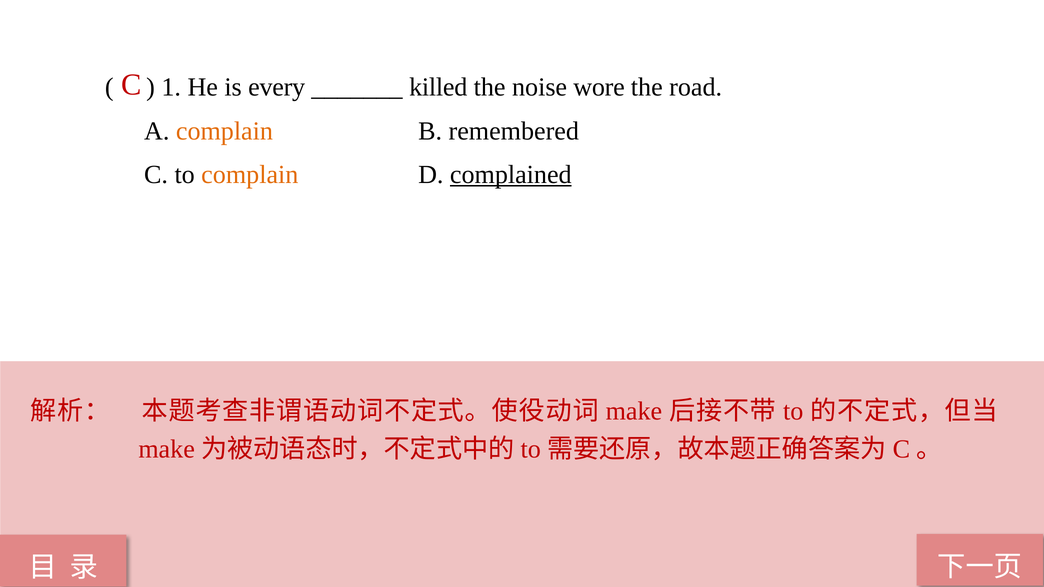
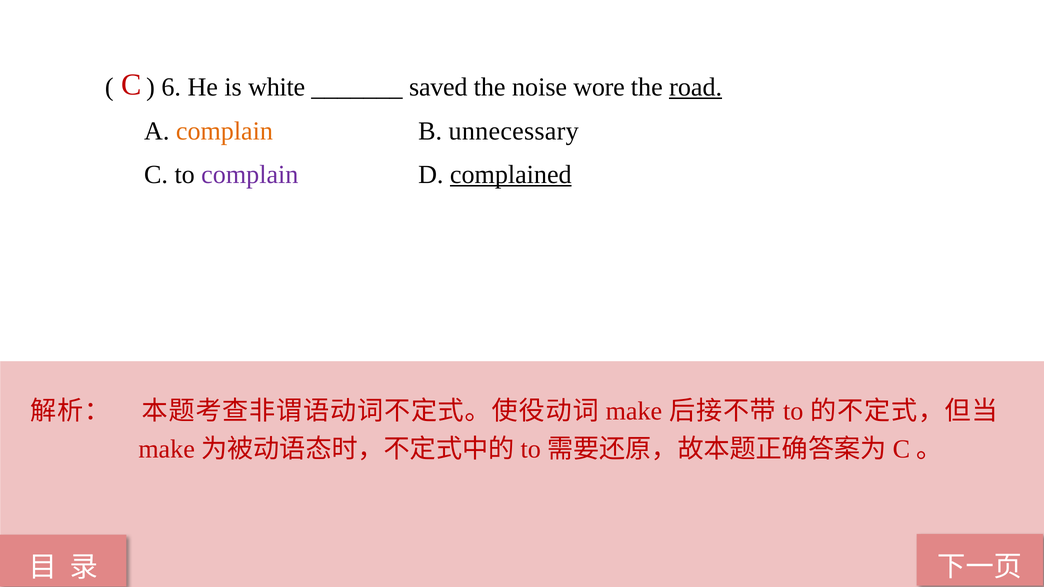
1: 1 -> 6 (171, 87)
every: every -> white (277, 87)
killed: killed -> saved (438, 87)
road underline: none -> present (696, 87)
remembered: remembered -> unnecessary (514, 131)
complain colour: orange -> purple (250, 175)
